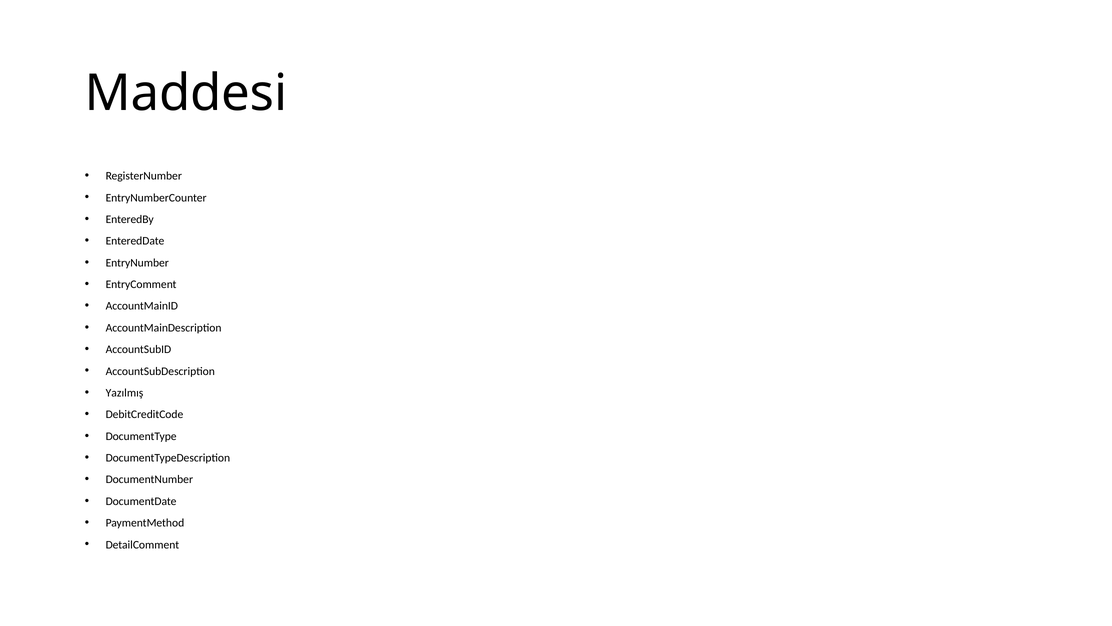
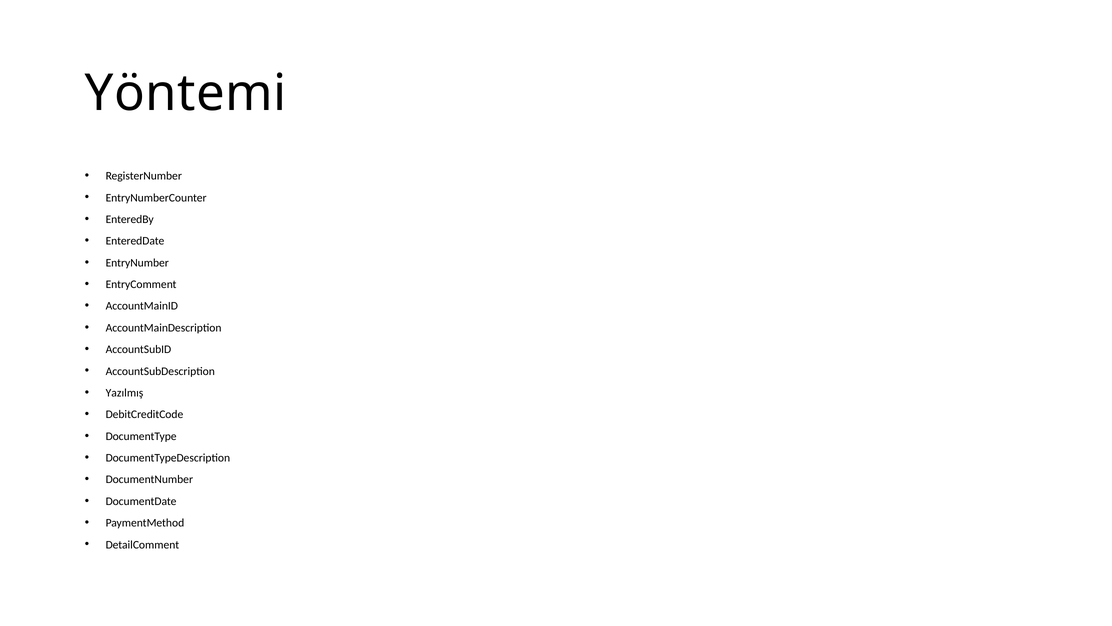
Maddesi: Maddesi -> Yöntemi (186, 93)
